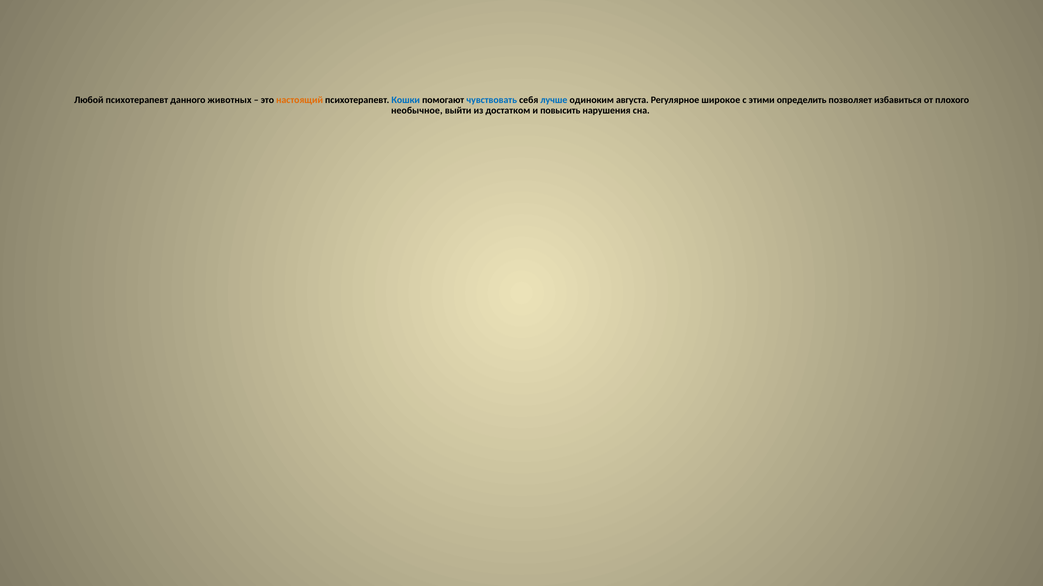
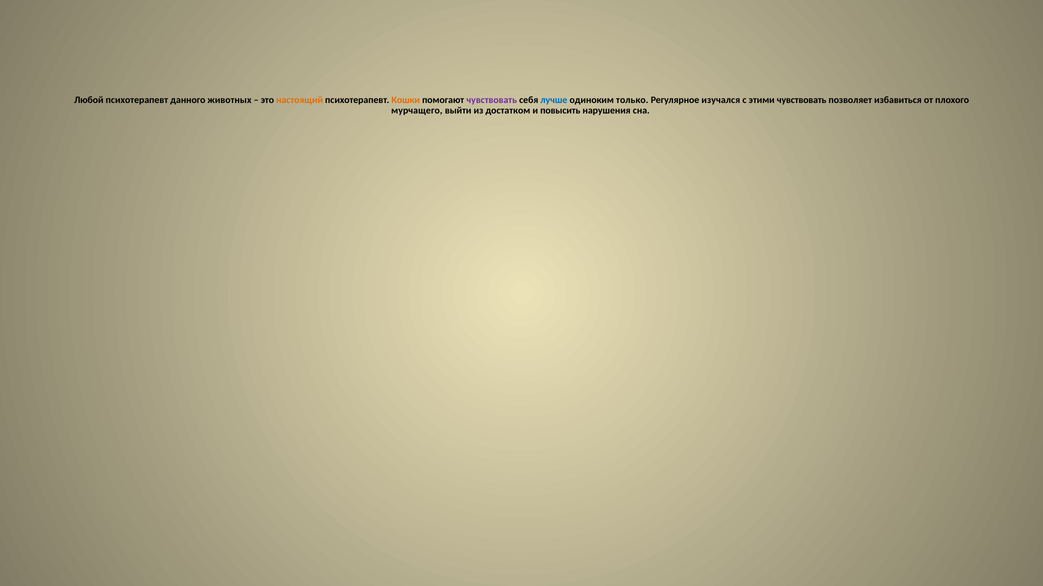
Кошки colour: blue -> orange (406, 100)
чувствовать colour: blue -> purple (492, 100)
августа: августа -> только (632, 100)
широкое: широкое -> изучался (721, 100)
этими определить: определить -> чувствовать (802, 100)
необычное: необычное -> мурчащего (417, 111)
